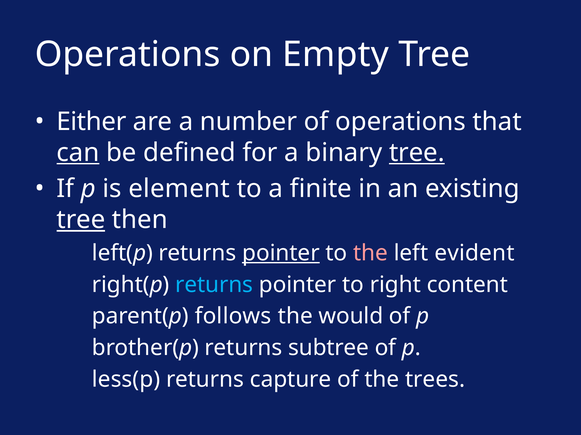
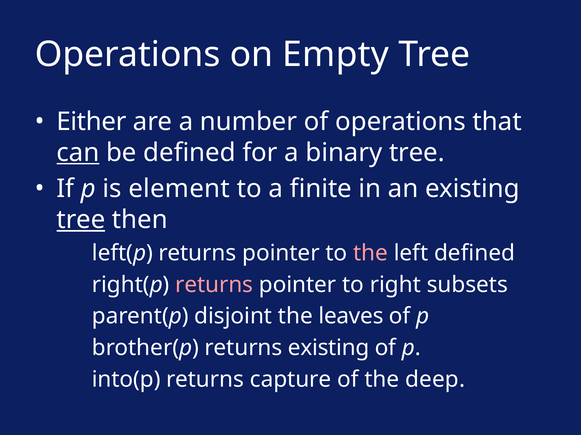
tree underline: present -> none (417, 153)
pointer underline: present -> none (281, 253)
left evident: evident -> defined (475, 253)
returns colour: light blue -> pink (214, 285)
content: content -> subsets (467, 285)
follows: follows -> disjoint (233, 317)
would: would -> leaves (351, 317)
returns subtree: subtree -> existing (329, 348)
less(p: less(p -> into(p (126, 380)
trees: trees -> deep (435, 380)
